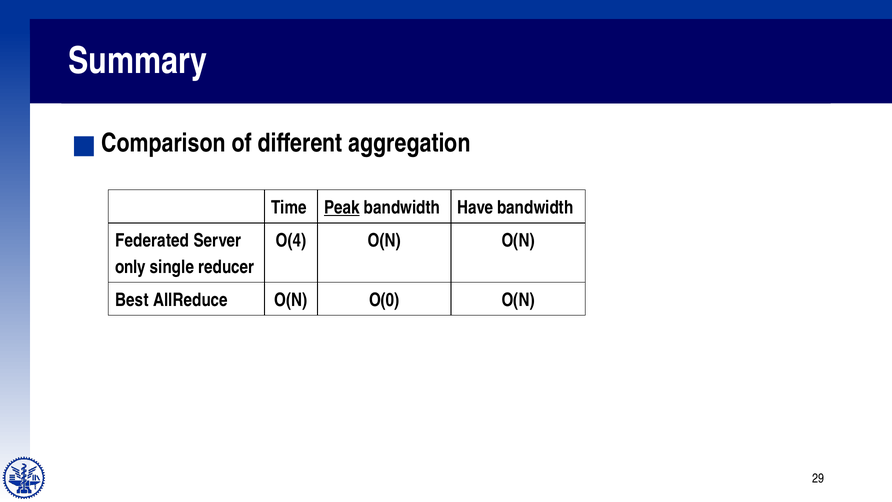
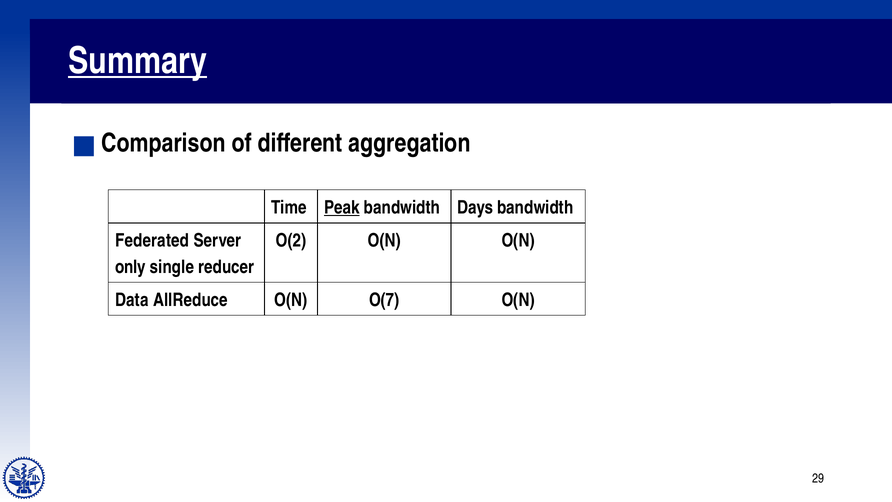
Summary underline: none -> present (138, 61)
Have: Have -> Days (475, 208)
O(4: O(4 -> O(2 (291, 241)
Best: Best -> Data (132, 300)
O(0: O(0 -> O(7 (384, 300)
